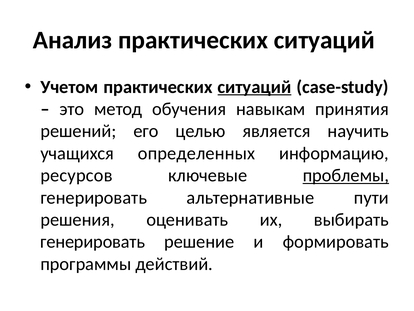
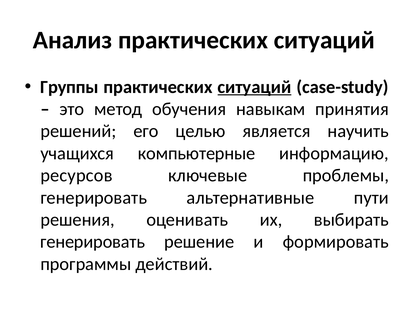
Учетом: Учетом -> Группы (69, 87)
определенных: определенных -> компьютерные (197, 153)
проблемы underline: present -> none (346, 175)
